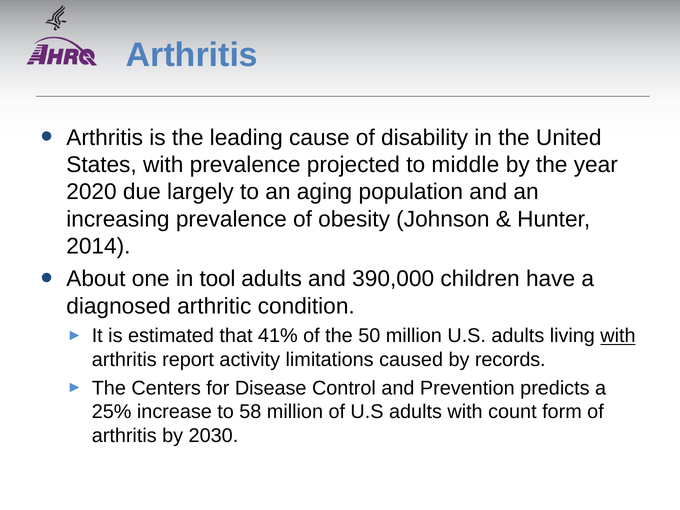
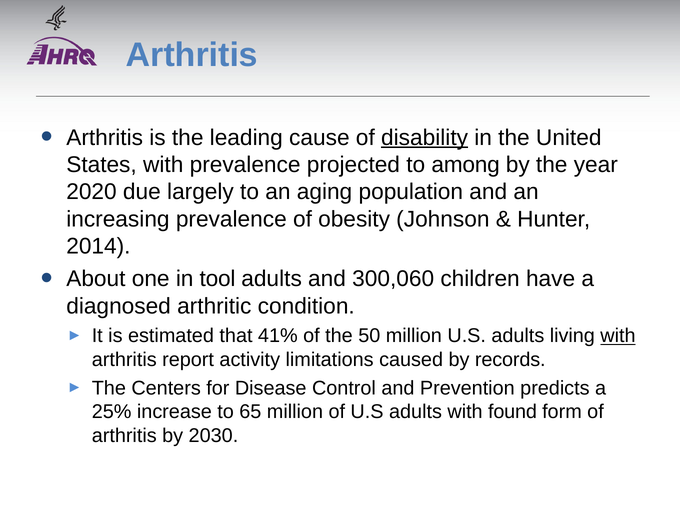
disability underline: none -> present (425, 138)
middle: middle -> among (466, 165)
390,000: 390,000 -> 300,060 (393, 279)
58: 58 -> 65 (250, 412)
count: count -> found (512, 412)
